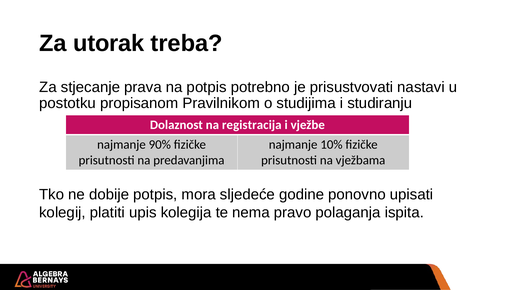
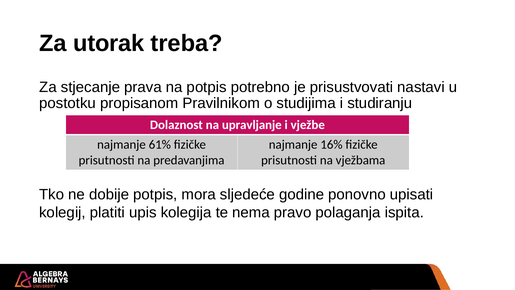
registracija: registracija -> upravljanje (252, 125)
90%: 90% -> 61% (160, 144)
10%: 10% -> 16% (331, 144)
